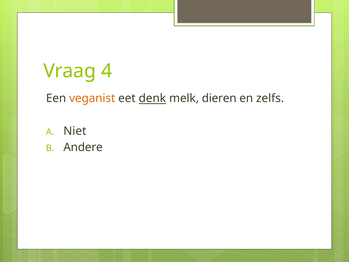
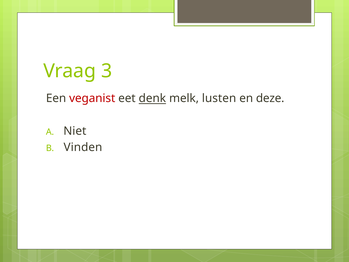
4: 4 -> 3 (107, 71)
veganist colour: orange -> red (92, 98)
dieren: dieren -> lusten (219, 98)
zelfs: zelfs -> deze (270, 98)
Andere: Andere -> Vinden (83, 147)
